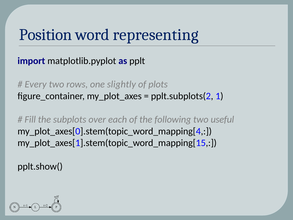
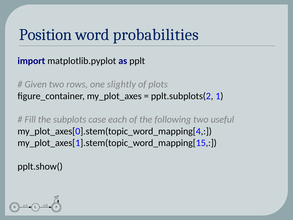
representing: representing -> probabilities (156, 35)
Every: Every -> Given (36, 84)
over: over -> case (97, 119)
